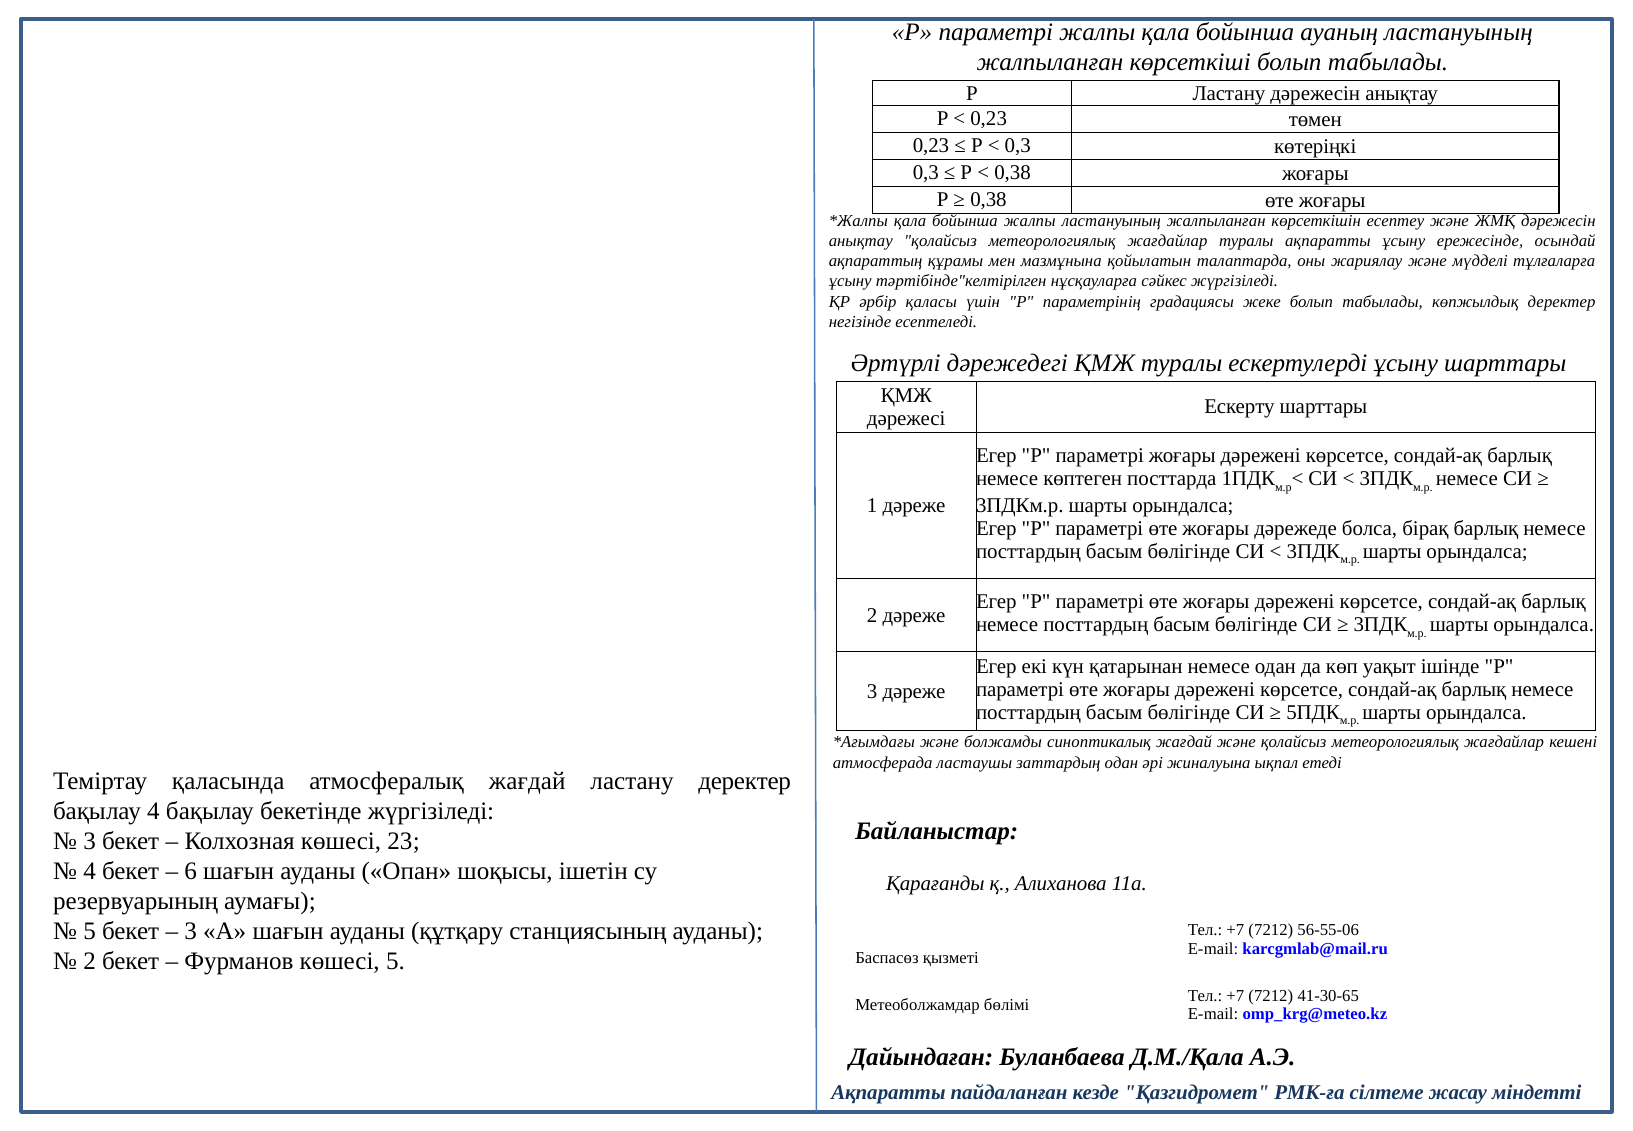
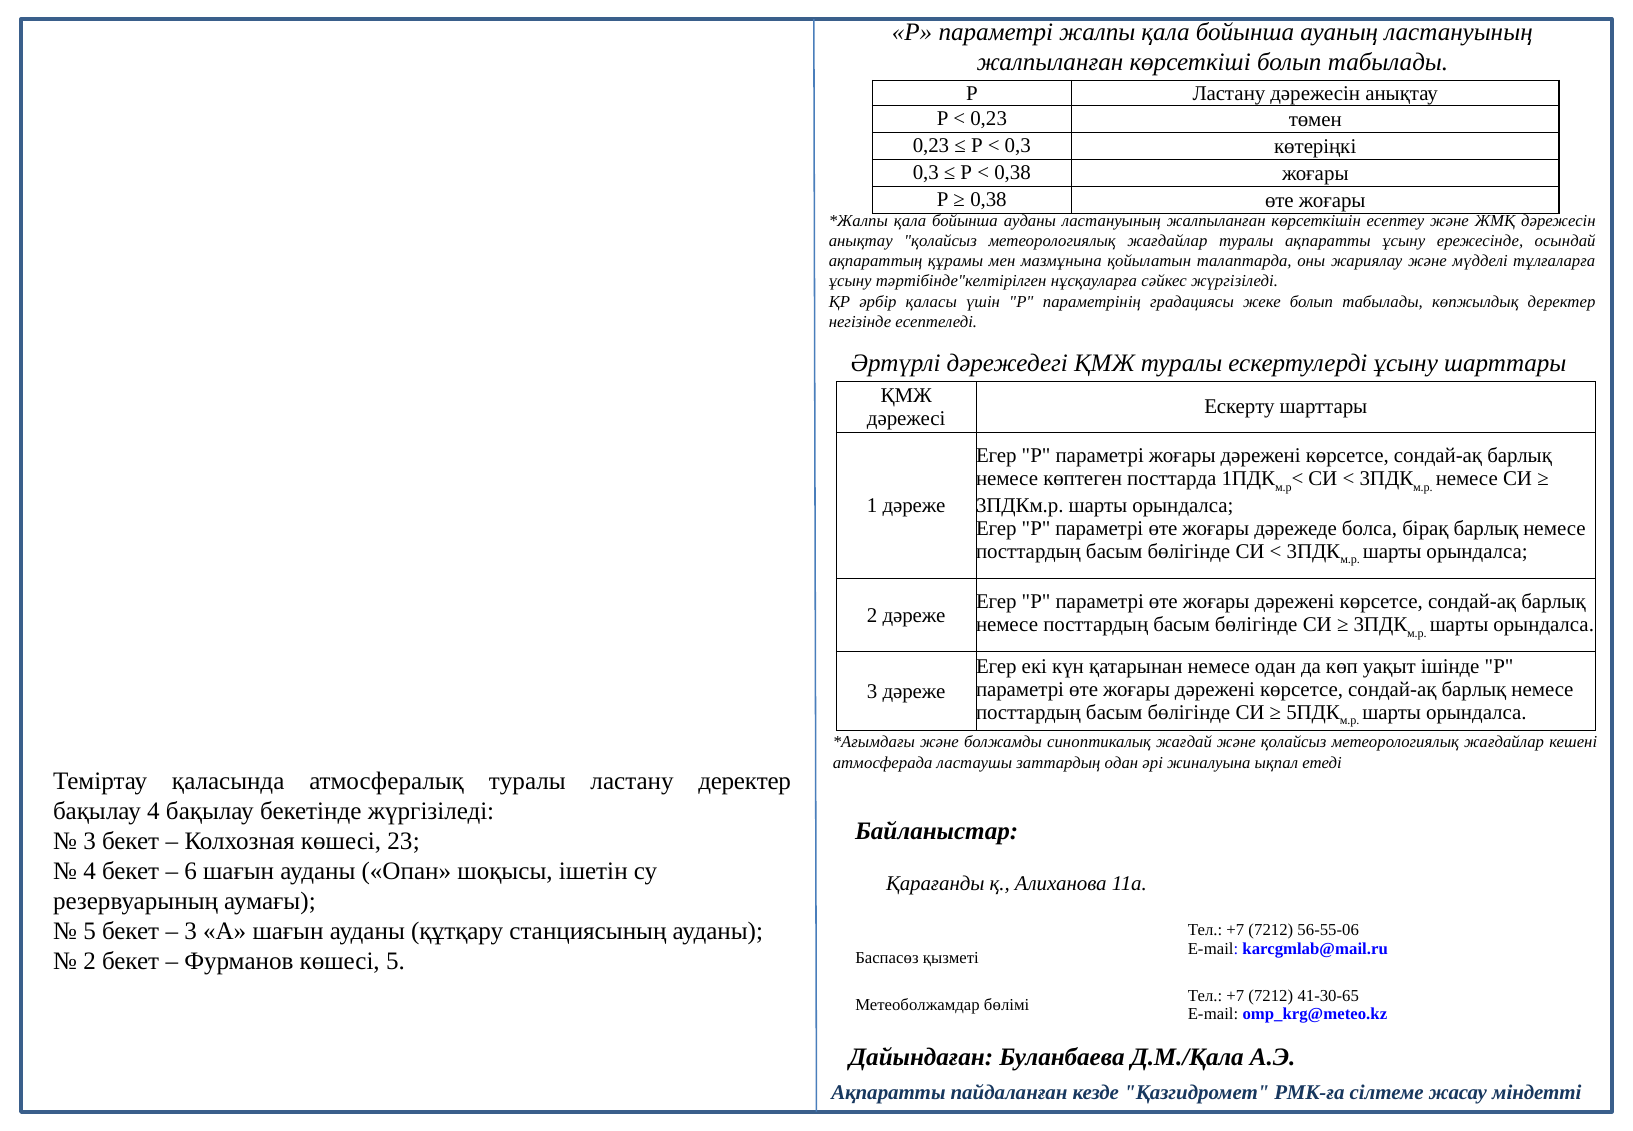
бойынша жалпы: жалпы -> ауданы (1030, 221)
атмосфералық жағдай: жағдай -> туралы (527, 780)
